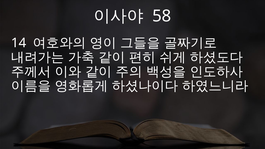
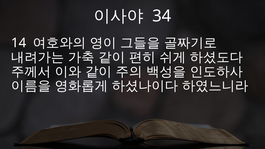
58: 58 -> 34 (162, 16)
